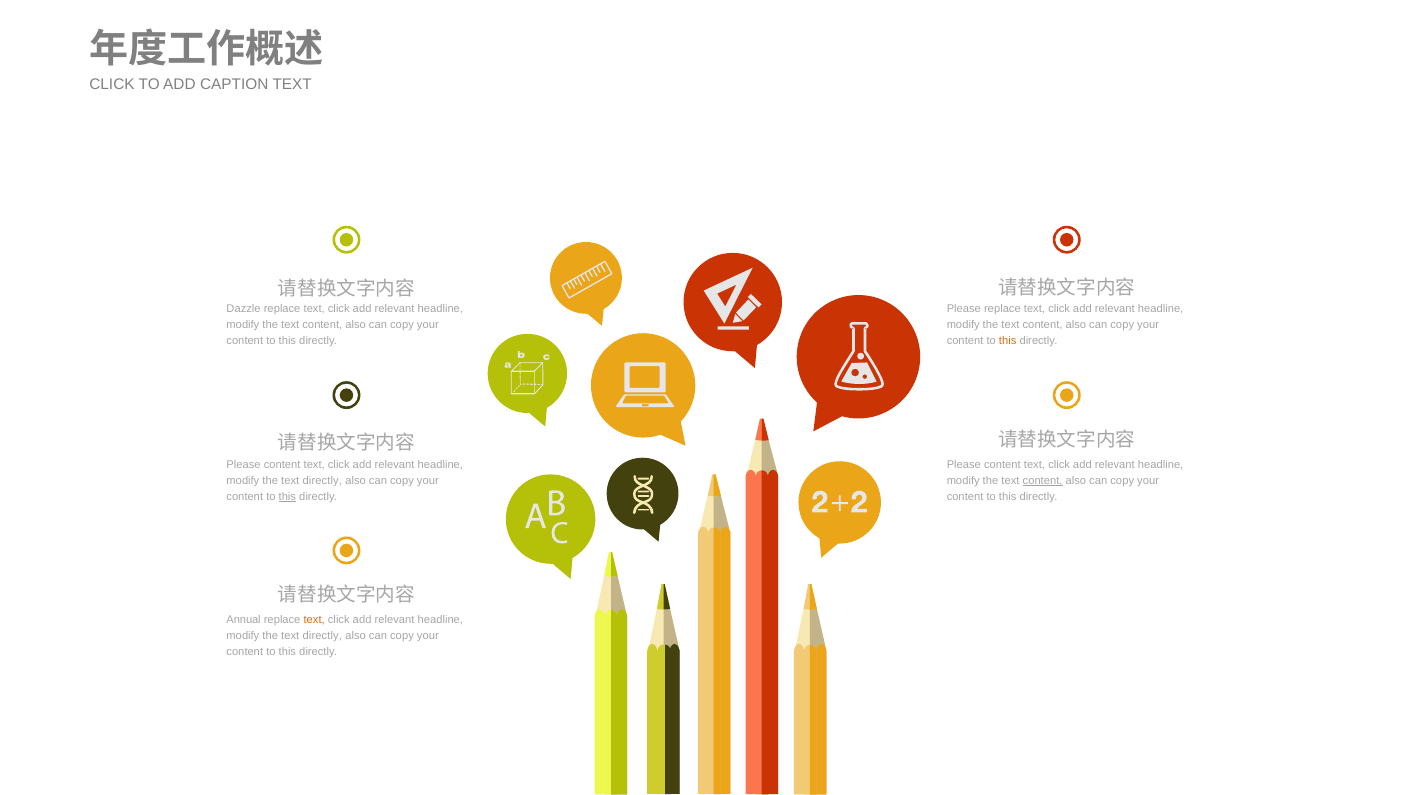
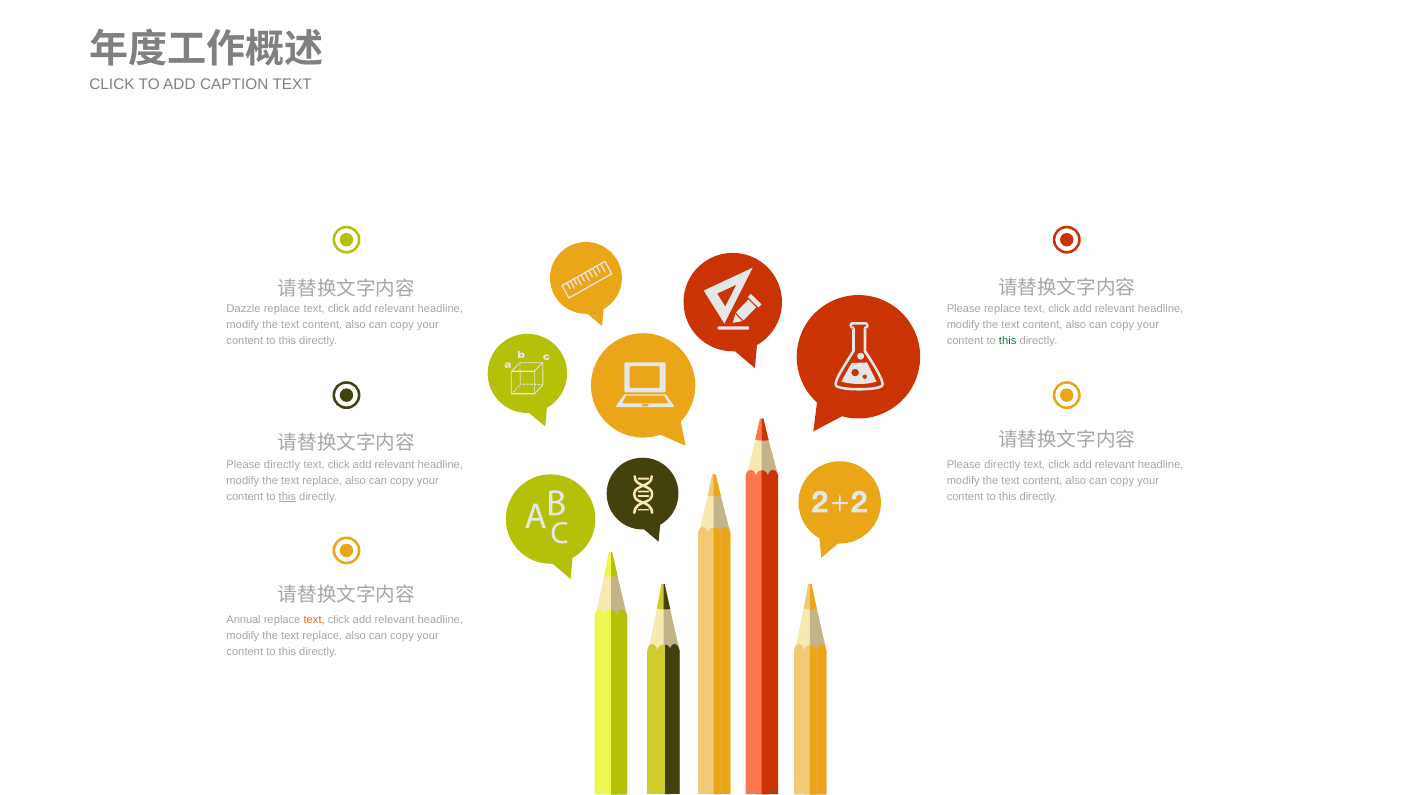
this colour: orange -> green (1008, 341)
content: content -> directly (282, 465)
content: content -> directly (1002, 465)
directly: directly -> replace (322, 481)
content underline: present -> none (1043, 481)
directly: directly -> replace (322, 636)
